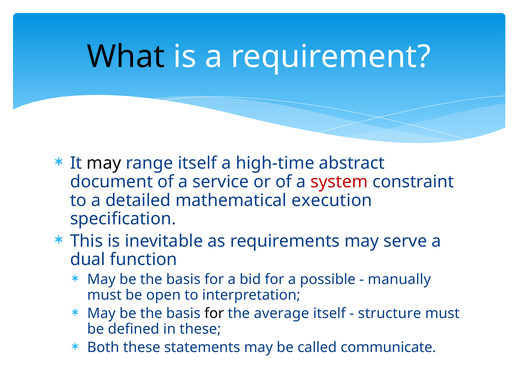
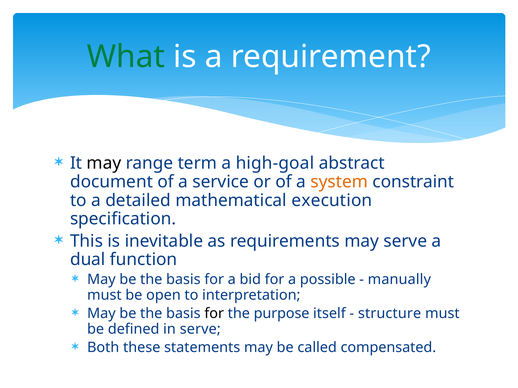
What colour: black -> green (126, 57)
range itself: itself -> term (197, 163)
high-time: high-time -> high-goal (275, 163)
system colour: red -> orange (339, 182)
average: average -> purpose (282, 314)
in these: these -> serve (200, 329)
communicate: communicate -> compensated (388, 348)
